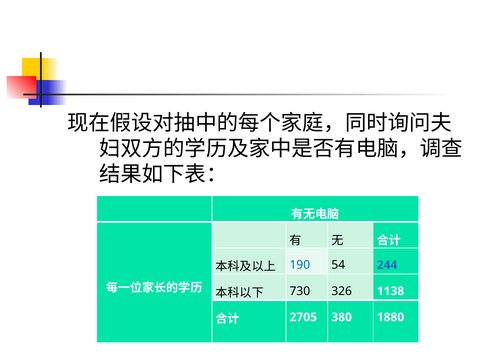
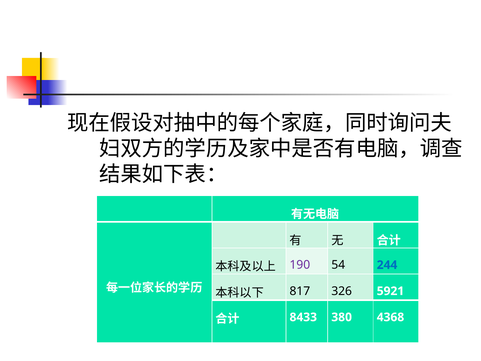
190 colour: blue -> purple (300, 265)
730: 730 -> 817 (300, 291)
1138: 1138 -> 5921 (390, 291)
2705: 2705 -> 8433 (303, 317)
1880: 1880 -> 4368 (390, 317)
